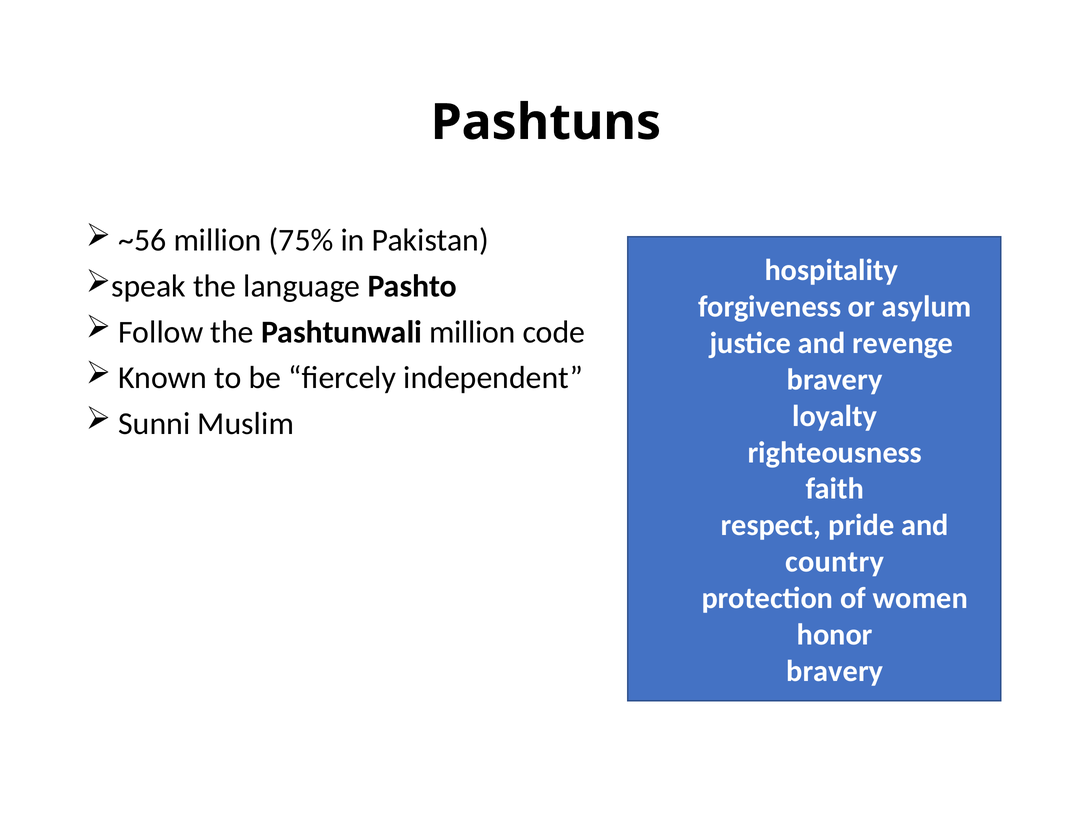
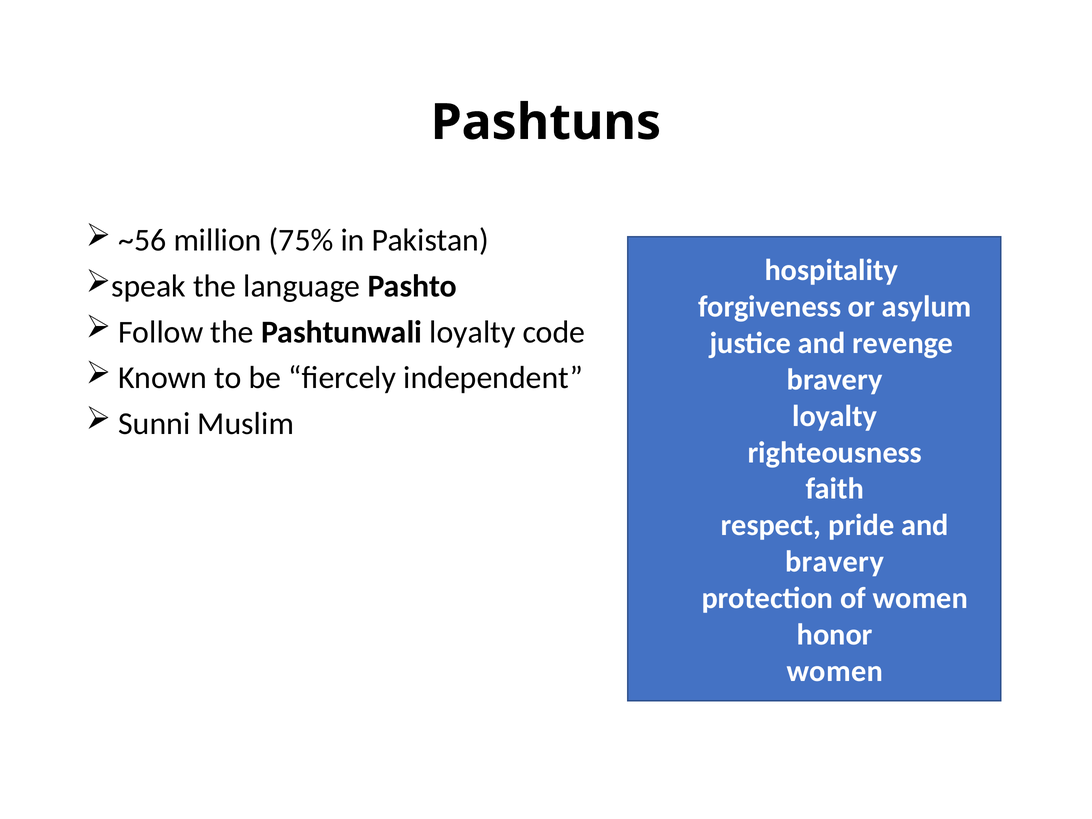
Pashtunwali million: million -> loyalty (472, 332)
country: country -> bravery (835, 562)
bravery: bravery -> women (835, 671)
